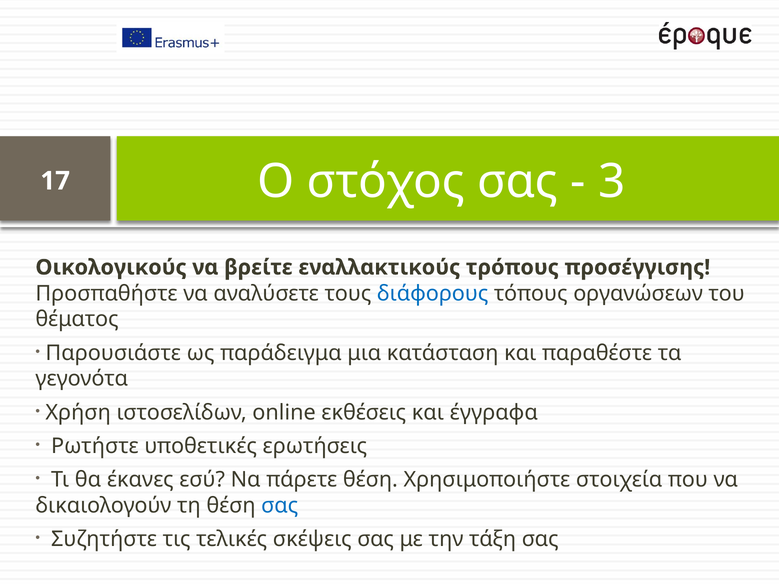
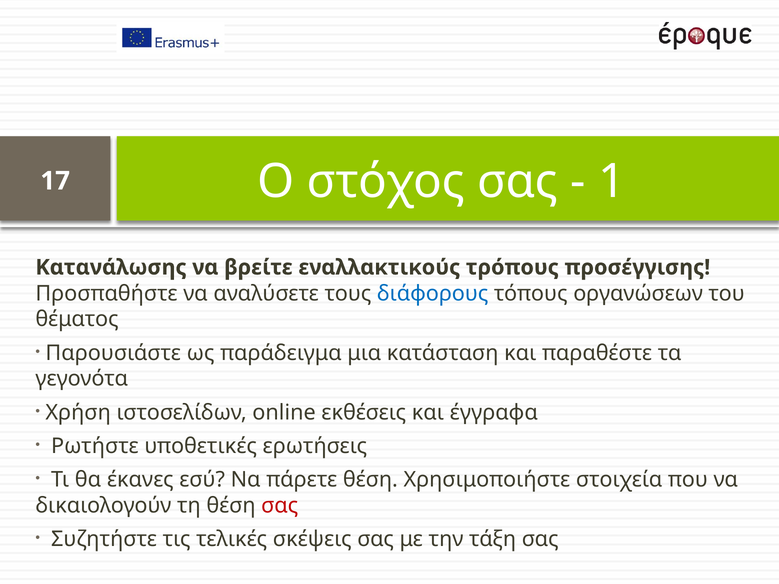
3: 3 -> 1 (612, 182)
Οικολογικούς: Οικολογικούς -> Κατανάλωσης (111, 268)
σας colour: blue -> red (280, 506)
